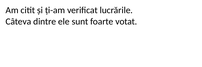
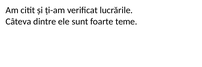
votat: votat -> teme (126, 22)
